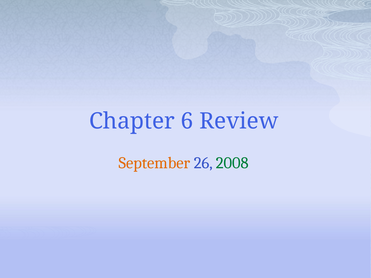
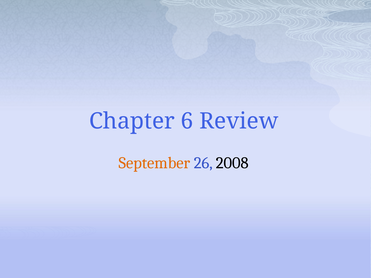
2008 colour: green -> black (232, 163)
